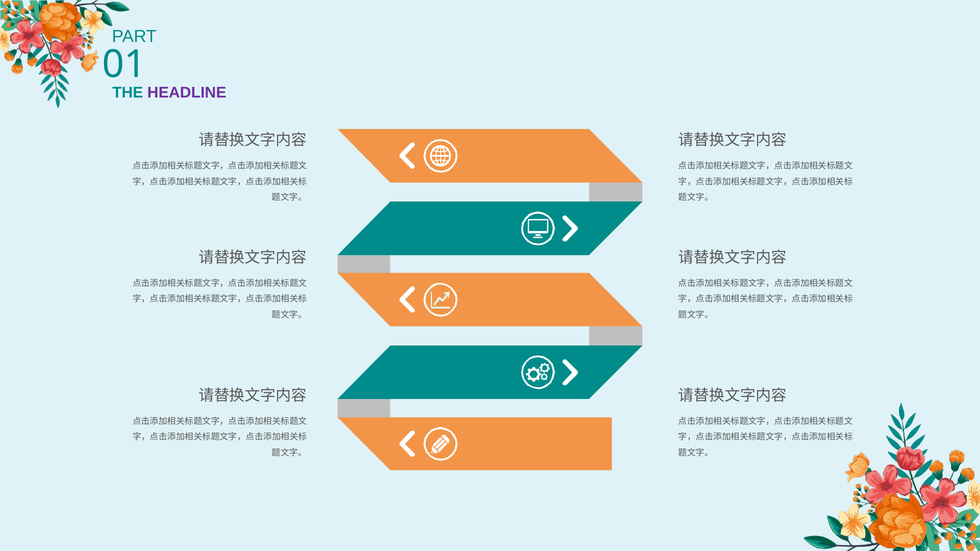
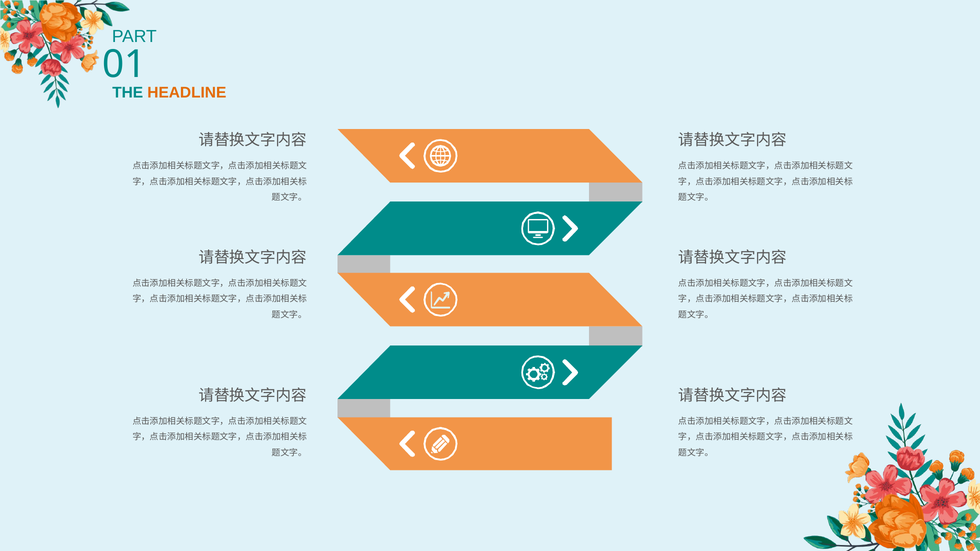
HEADLINE colour: purple -> orange (187, 93)
